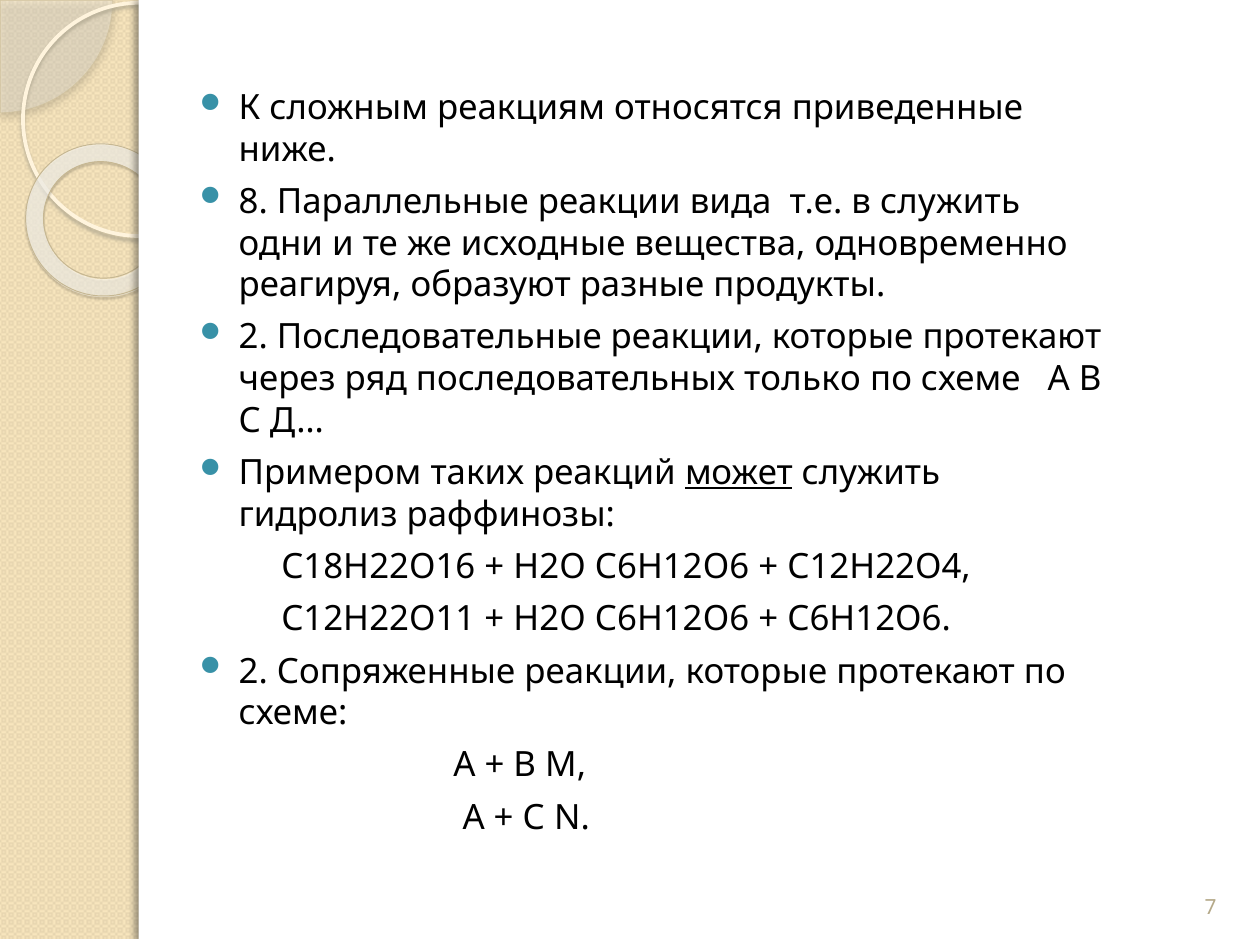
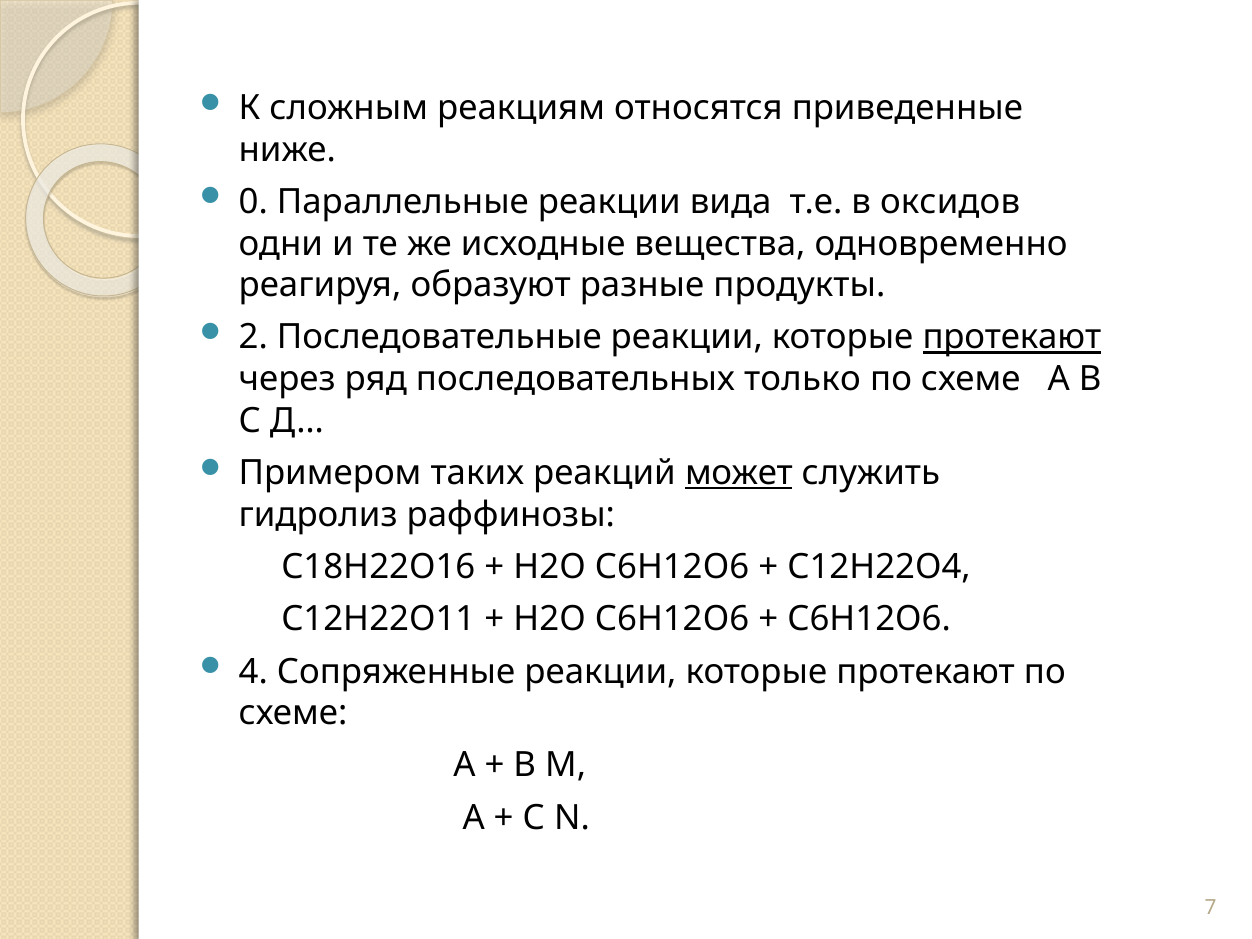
8: 8 -> 0 (253, 202)
в служить: служить -> оксидов (950, 202)
протекают underline: none -> present (1012, 337)
2: 2 -> 4 (253, 672)
